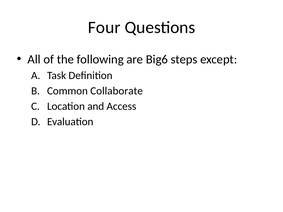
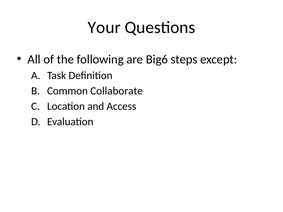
Four: Four -> Your (104, 27)
